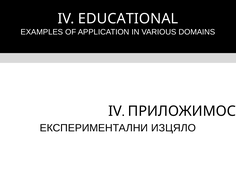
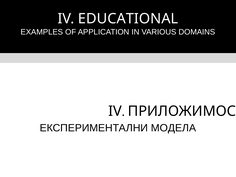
ИЗЦЯЛО: ИЗЦЯЛО -> МОДЕЛА (173, 128)
